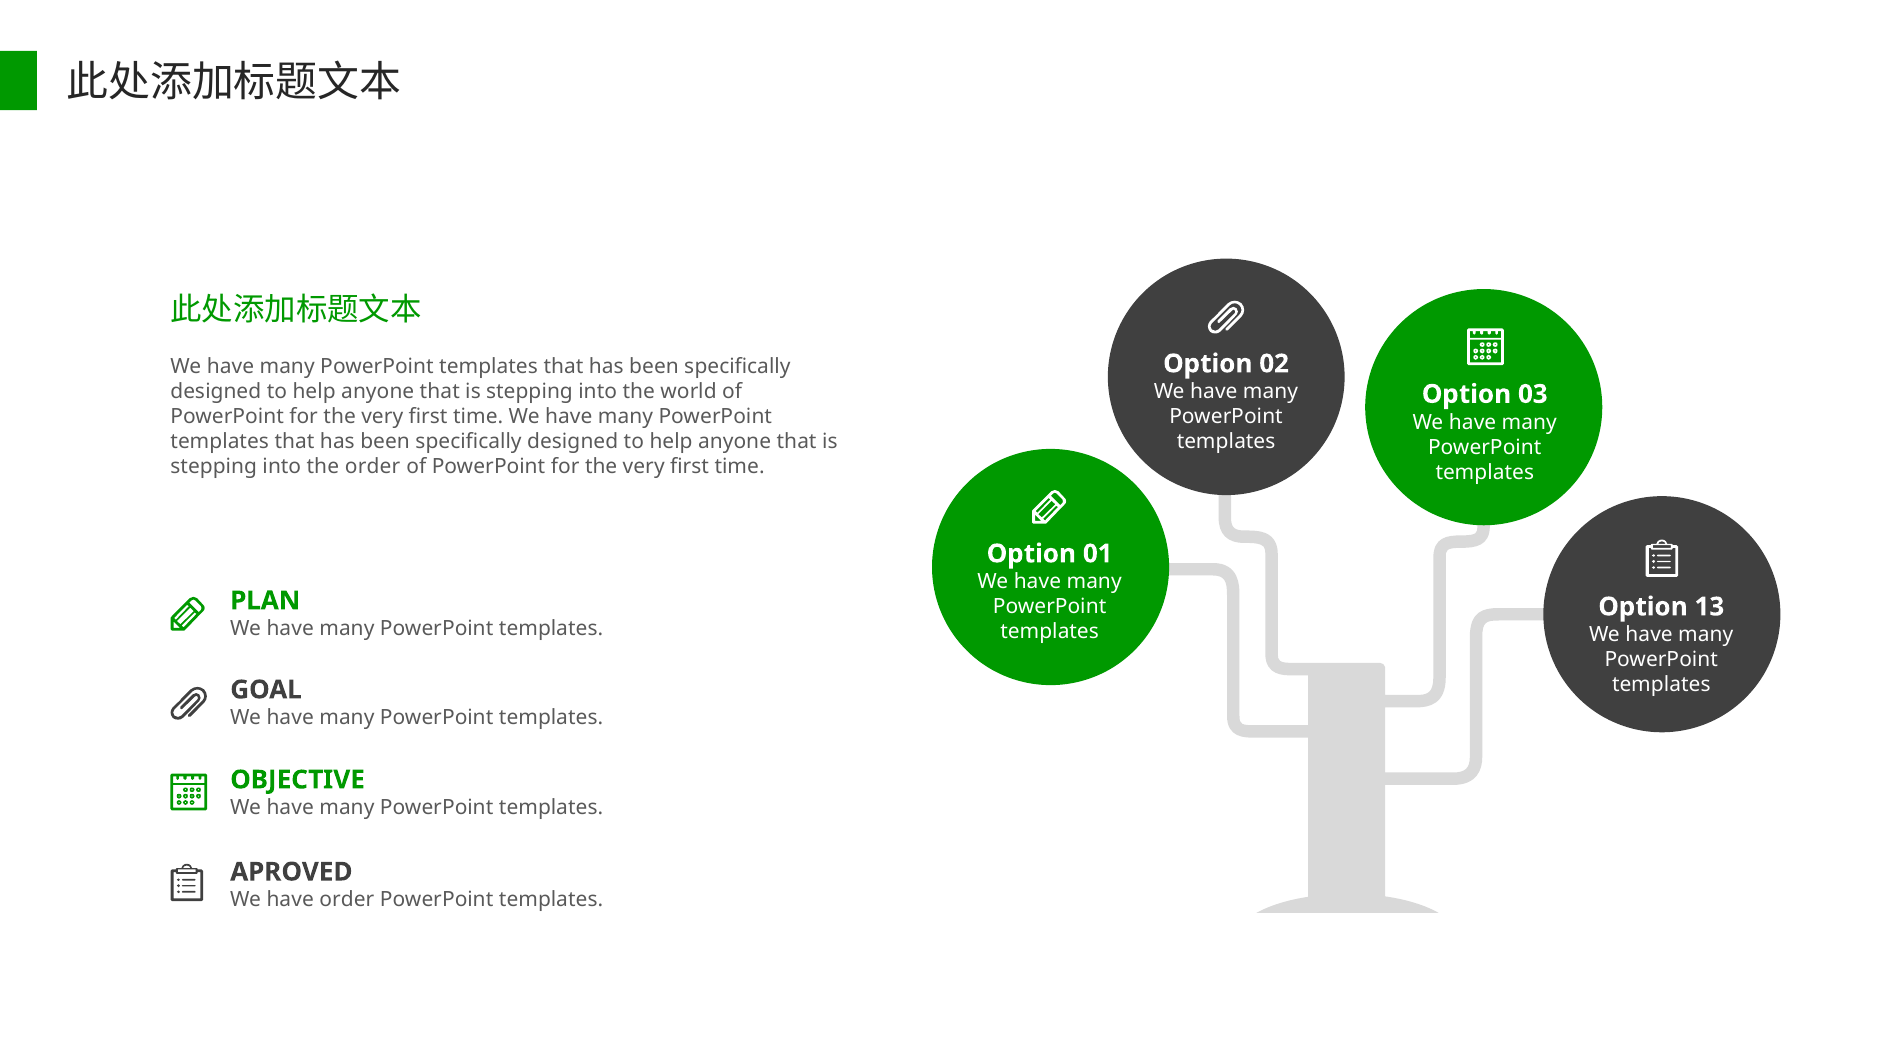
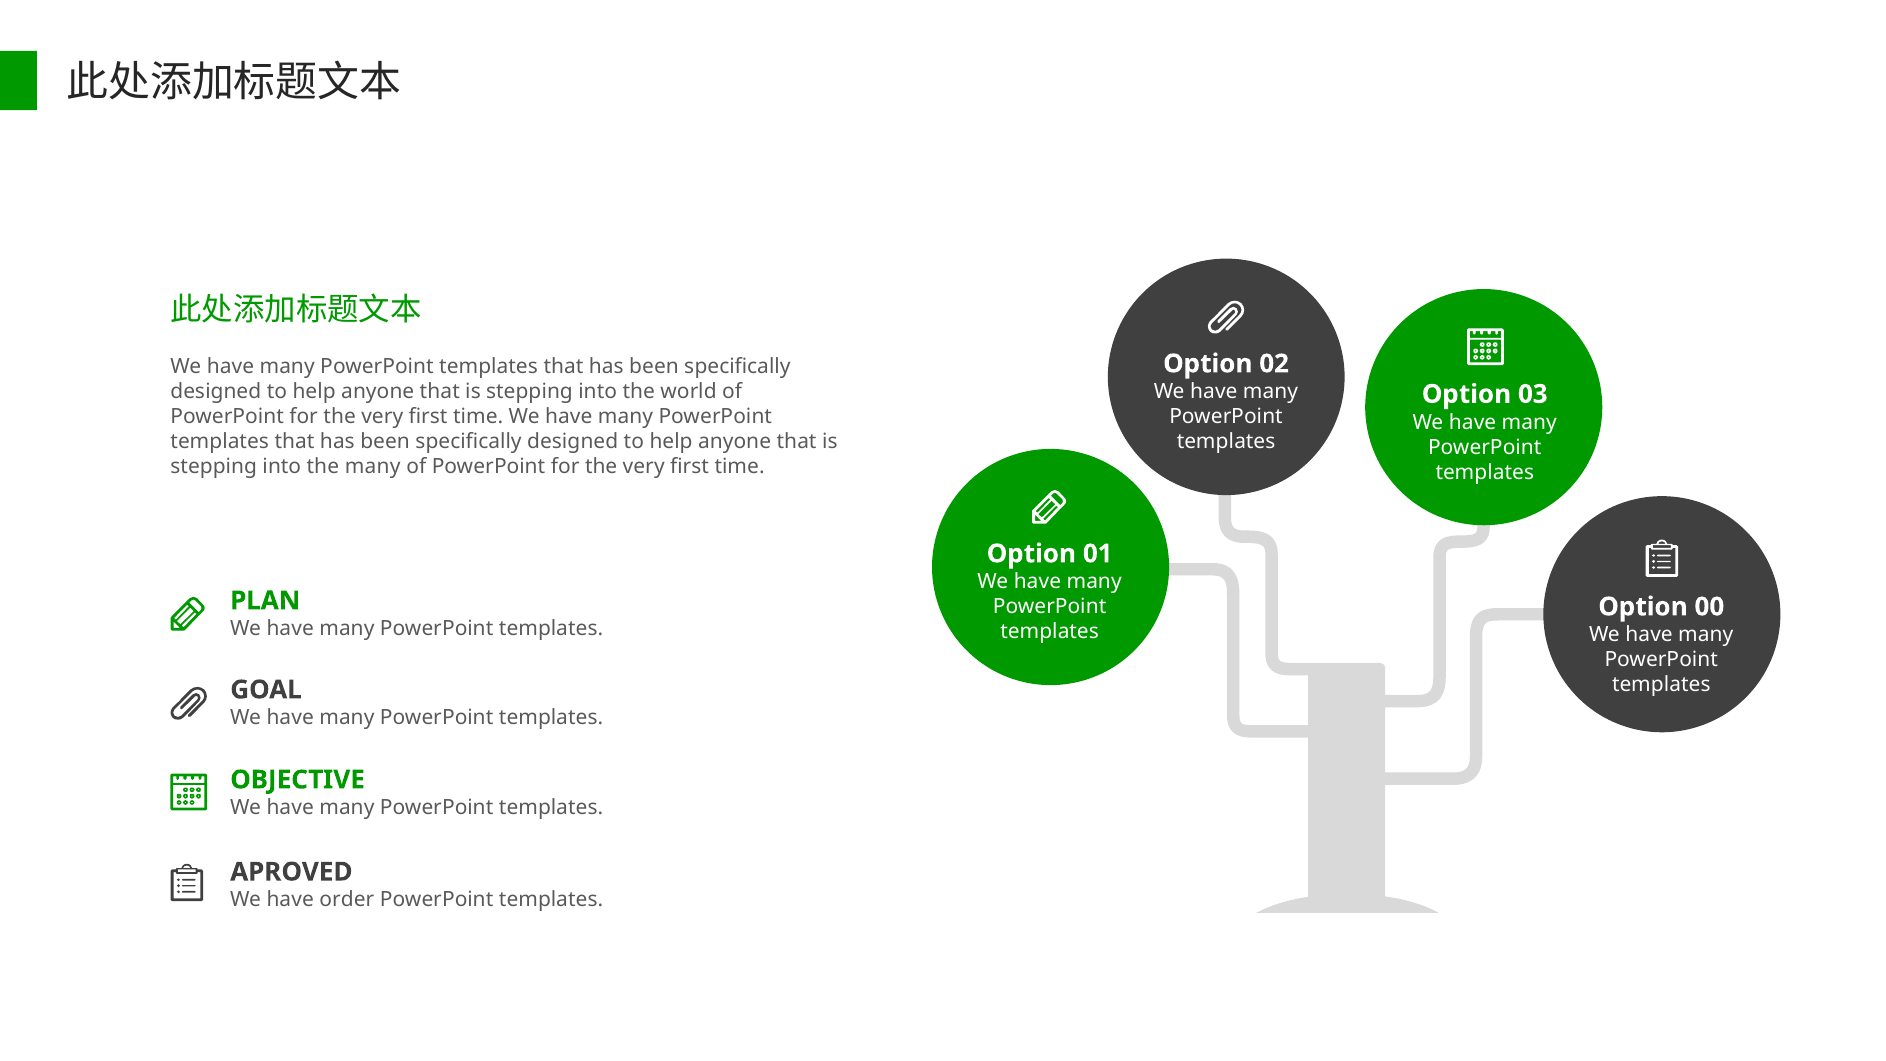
the order: order -> many (373, 466)
13: 13 -> 00 (1709, 607)
